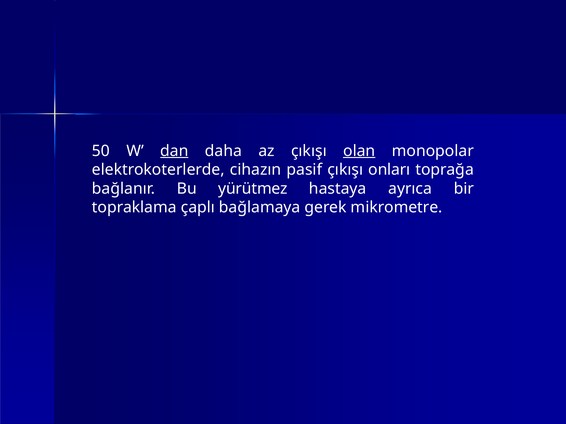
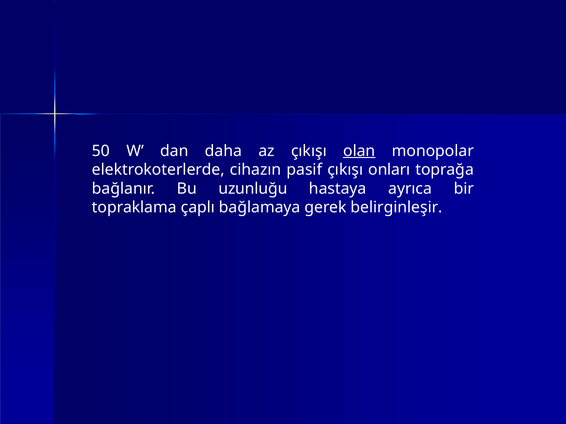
dan underline: present -> none (174, 151)
yürütmez: yürütmez -> uzunluğu (253, 189)
mikrometre: mikrometre -> belirginleşir (397, 208)
